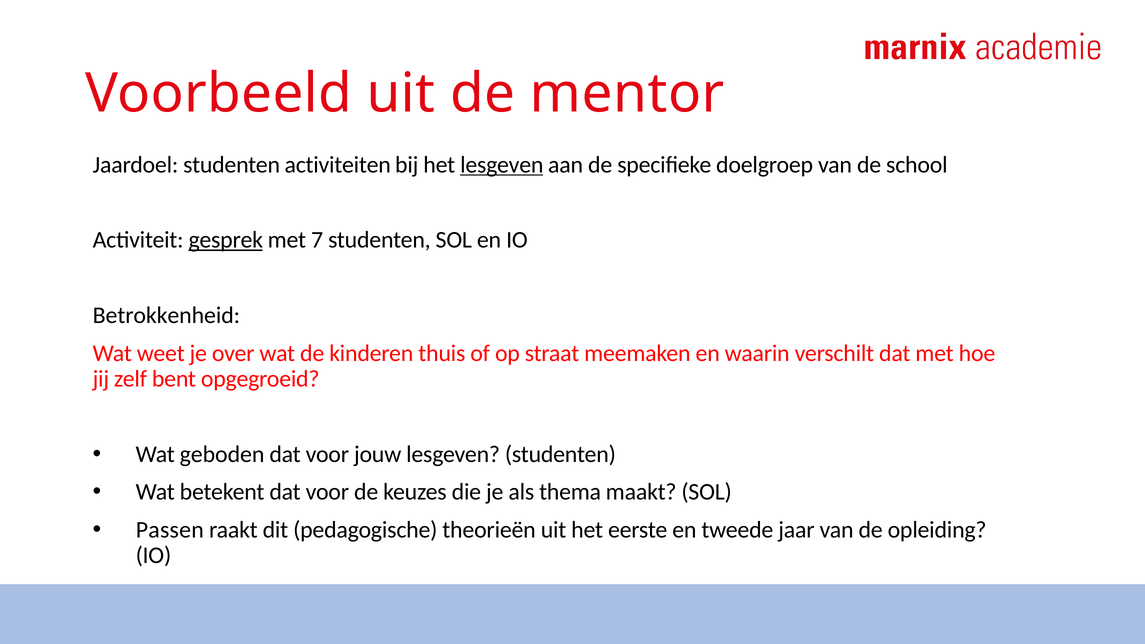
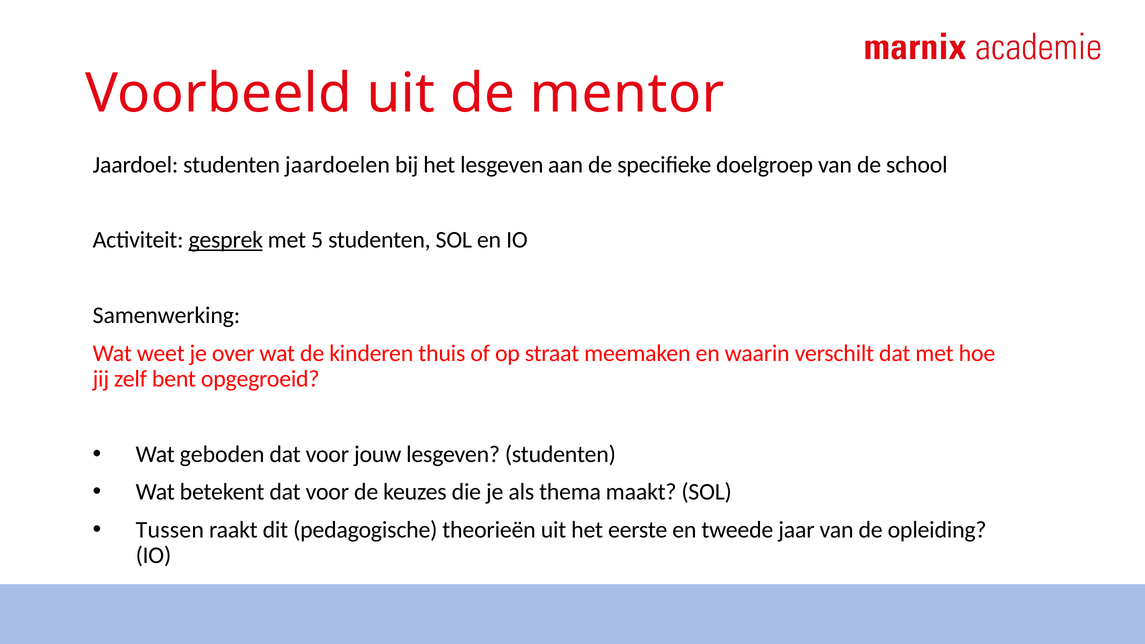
activiteiten: activiteiten -> jaardoelen (337, 165)
lesgeven underline: present -> none (502, 165)
7: 7 -> 5 (317, 240)
Betrokkenheid: Betrokkenheid -> Samenwerking (166, 316)
Passen: Passen -> Tussen (170, 530)
